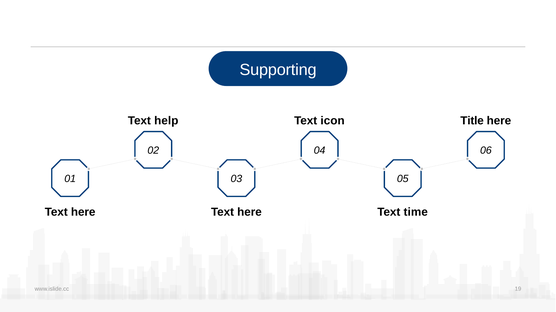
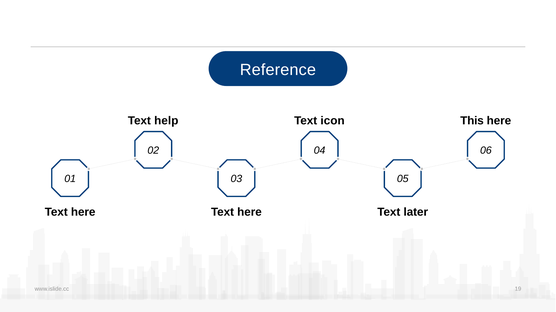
Supporting: Supporting -> Reference (278, 70)
Title: Title -> This (472, 121)
time: time -> later (416, 213)
